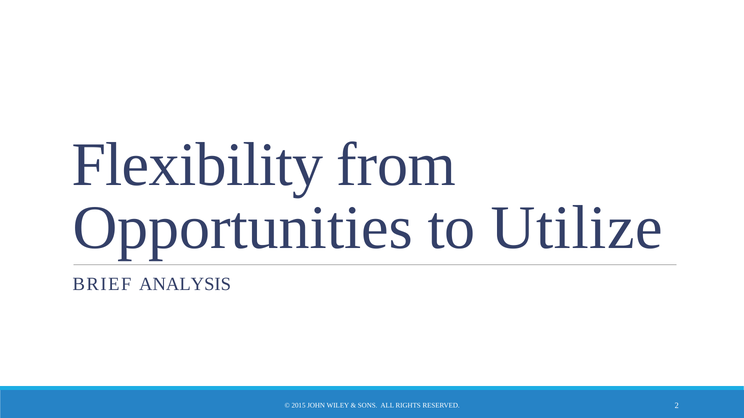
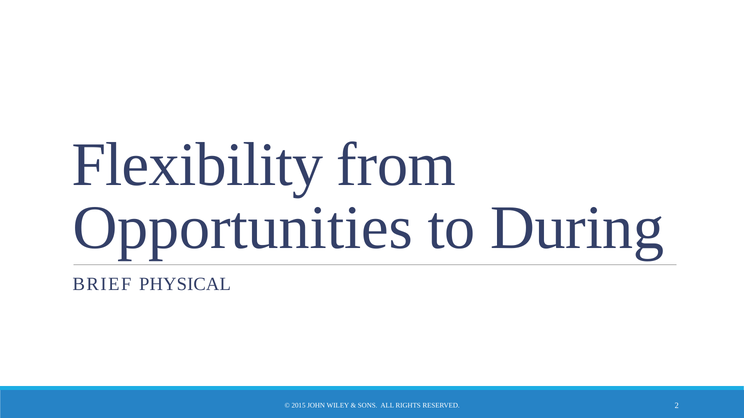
Utilize: Utilize -> During (577, 228)
ANALYSIS: ANALYSIS -> PHYSICAL (185, 284)
